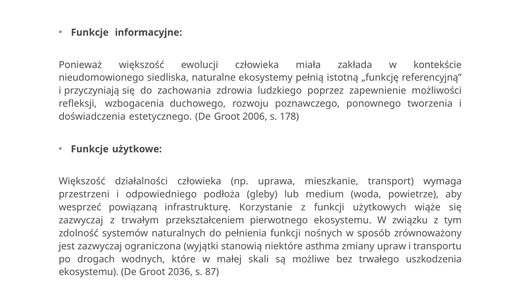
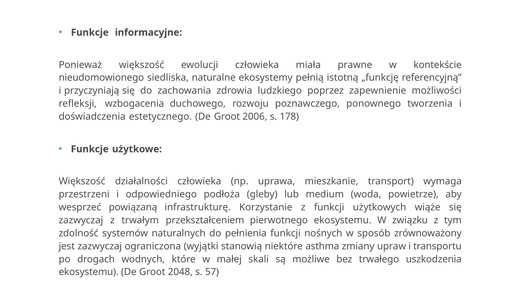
zakłada: zakłada -> prawne (355, 65)
2036: 2036 -> 2048 (180, 273)
87: 87 -> 57 (212, 273)
